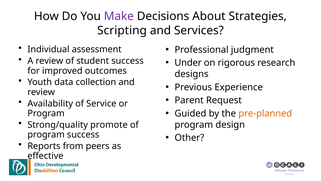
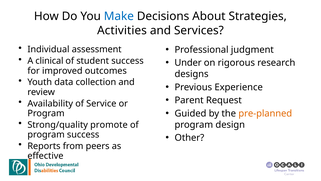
Make colour: purple -> blue (119, 16)
Scripting: Scripting -> Activities (122, 30)
A review: review -> clinical (49, 61)
